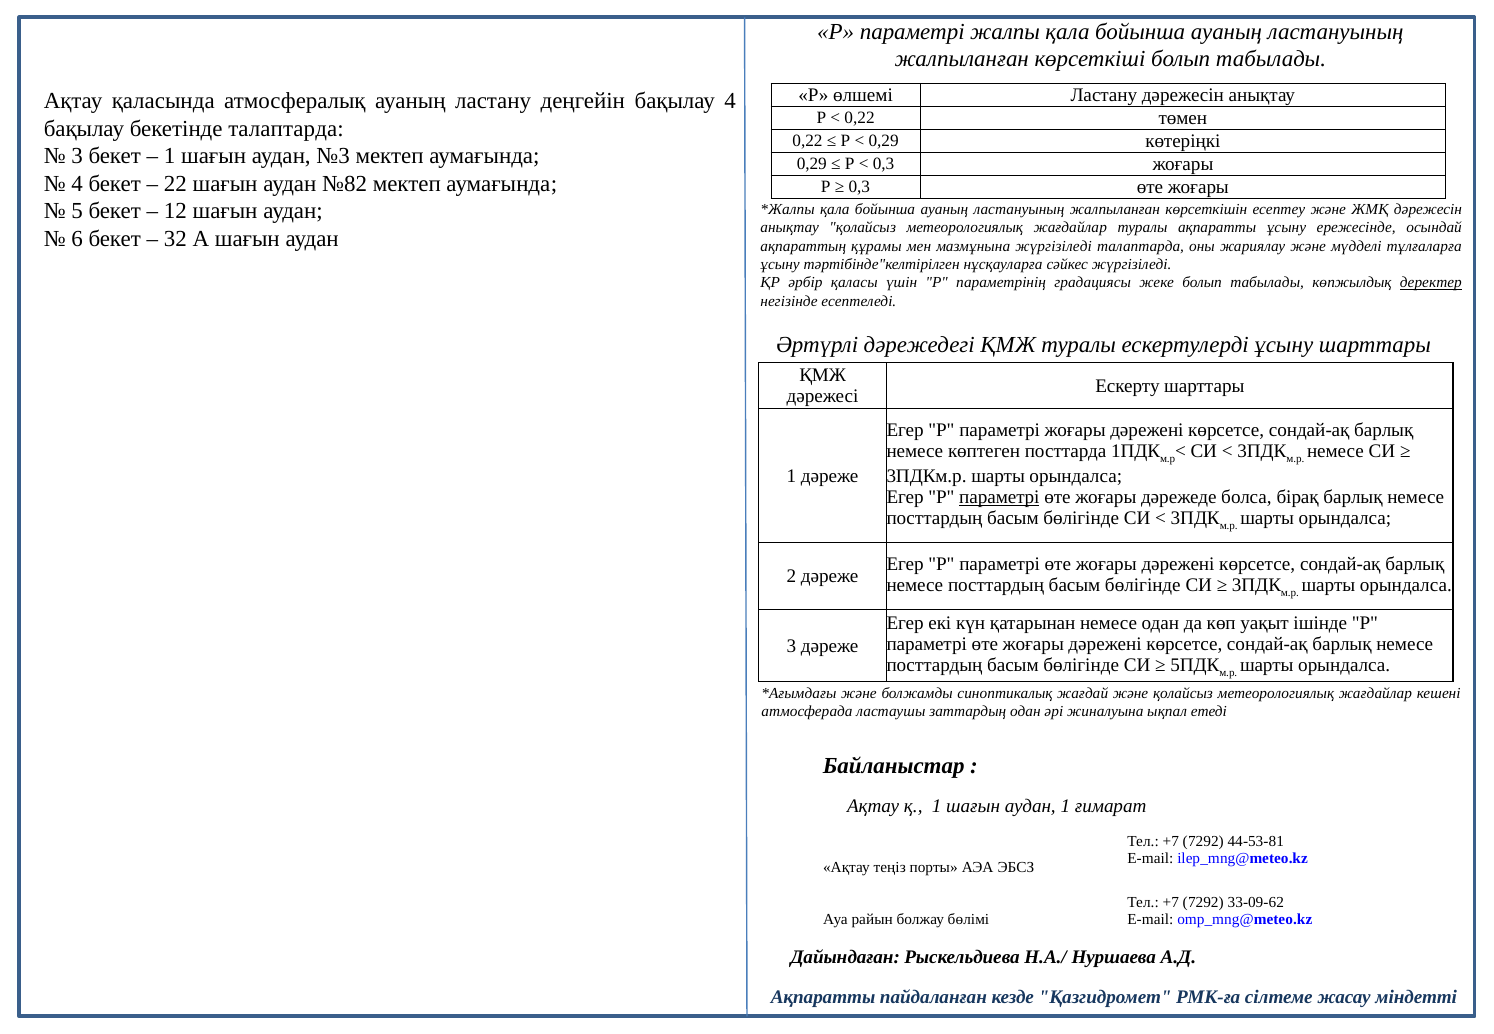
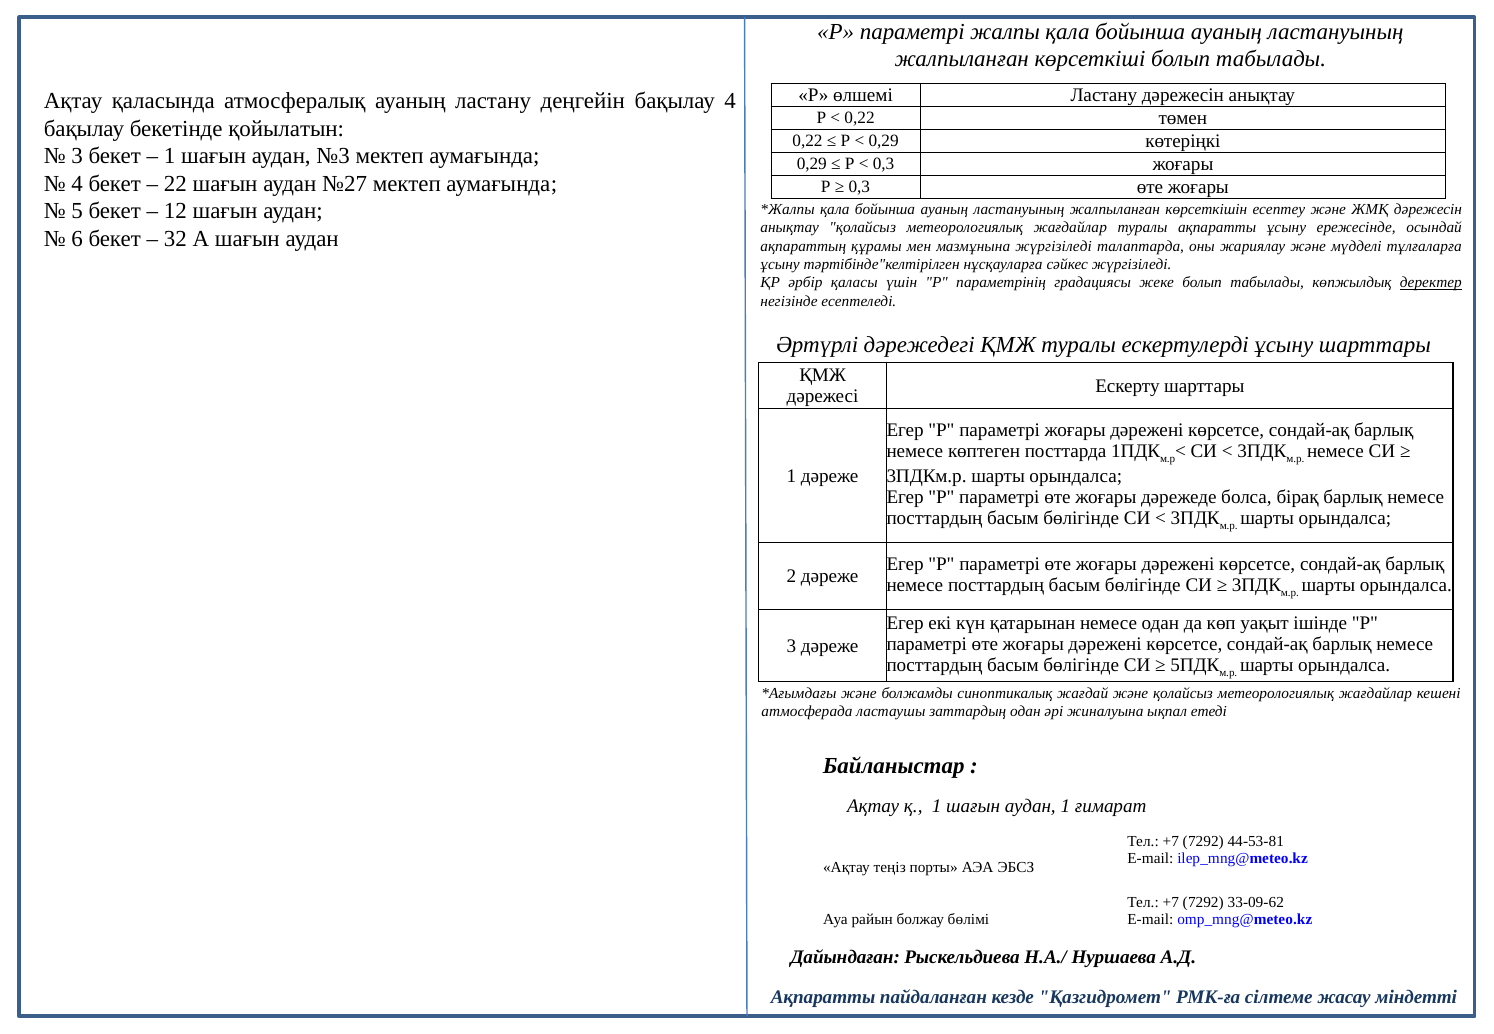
бекетінде талаптарда: талаптарда -> қойылатын (286, 129)
№82: №82 -> №27 (345, 184)
параметрі underline: present -> none (999, 497)
